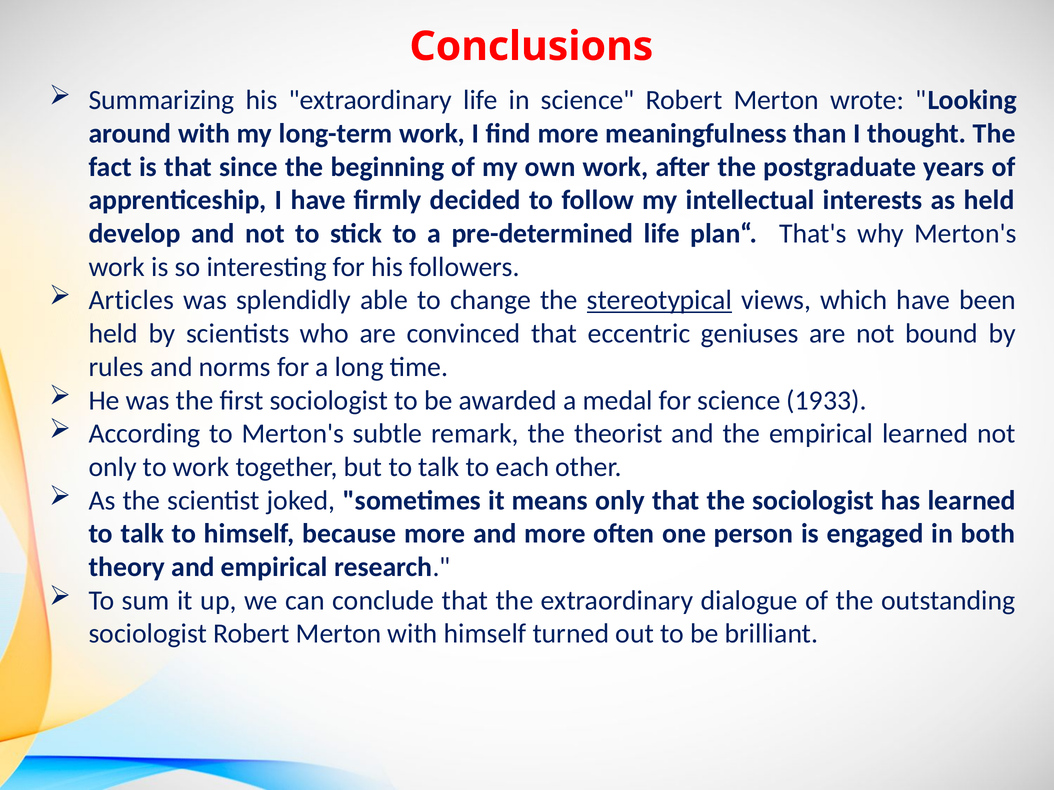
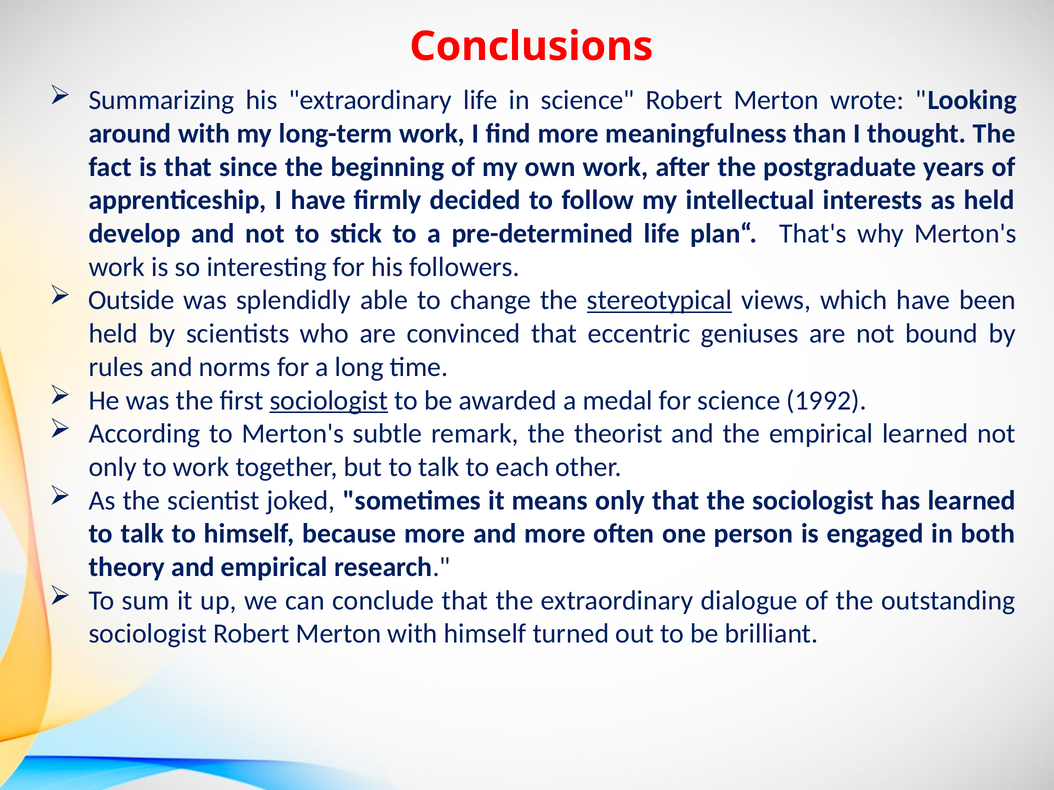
Articles: Articles -> Outside (131, 301)
sociologist underline: none -> present (329, 401)
1933: 1933 -> 1992 (827, 401)
